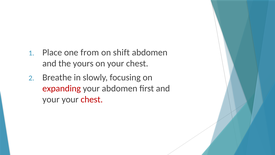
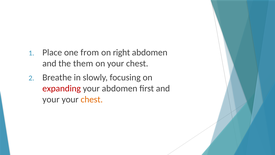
shift: shift -> right (121, 52)
yours: yours -> them (83, 63)
chest colour: red -> orange (92, 99)
